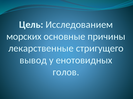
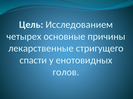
морских: морских -> четырех (24, 37)
вывод: вывод -> спасти (33, 61)
